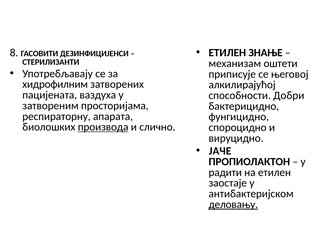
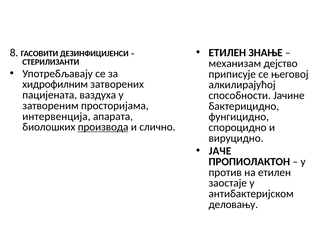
оштети: оштети -> дејство (281, 63)
Добри: Добри -> Јачине (289, 95)
респираторну: респираторну -> интервенција (56, 116)
радити: радити -> против (225, 172)
деловању underline: present -> none (233, 204)
